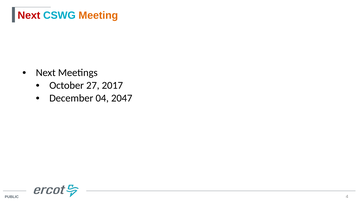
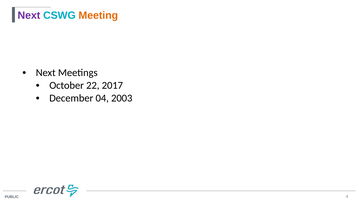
Next colour: red -> purple (29, 16)
27: 27 -> 22 (93, 85)
2047: 2047 -> 2003 (122, 98)
